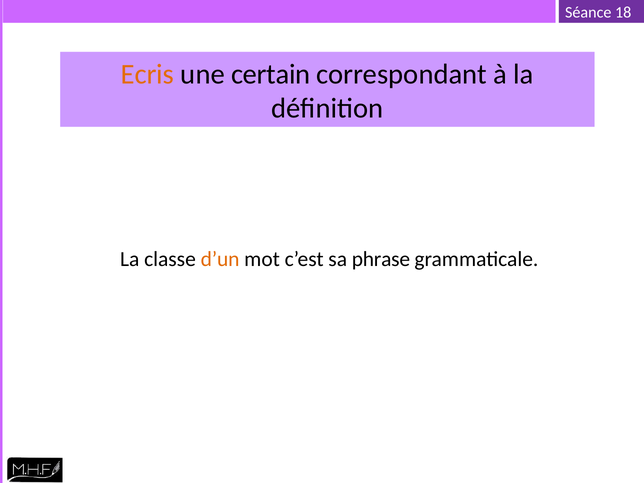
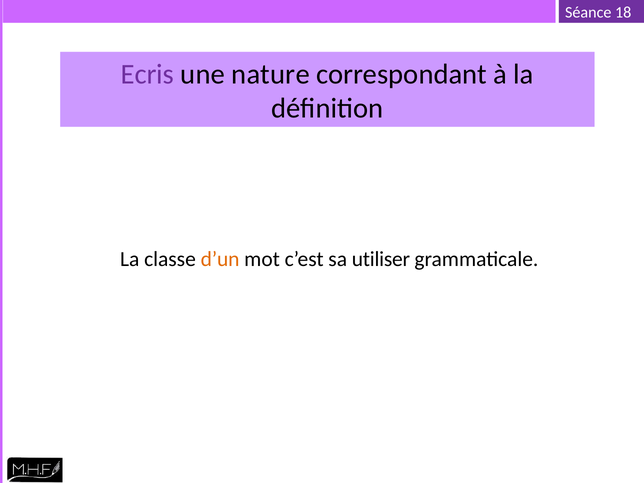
Ecris colour: orange -> purple (147, 74)
certain: certain -> nature (271, 74)
phrase: phrase -> utiliser (381, 259)
